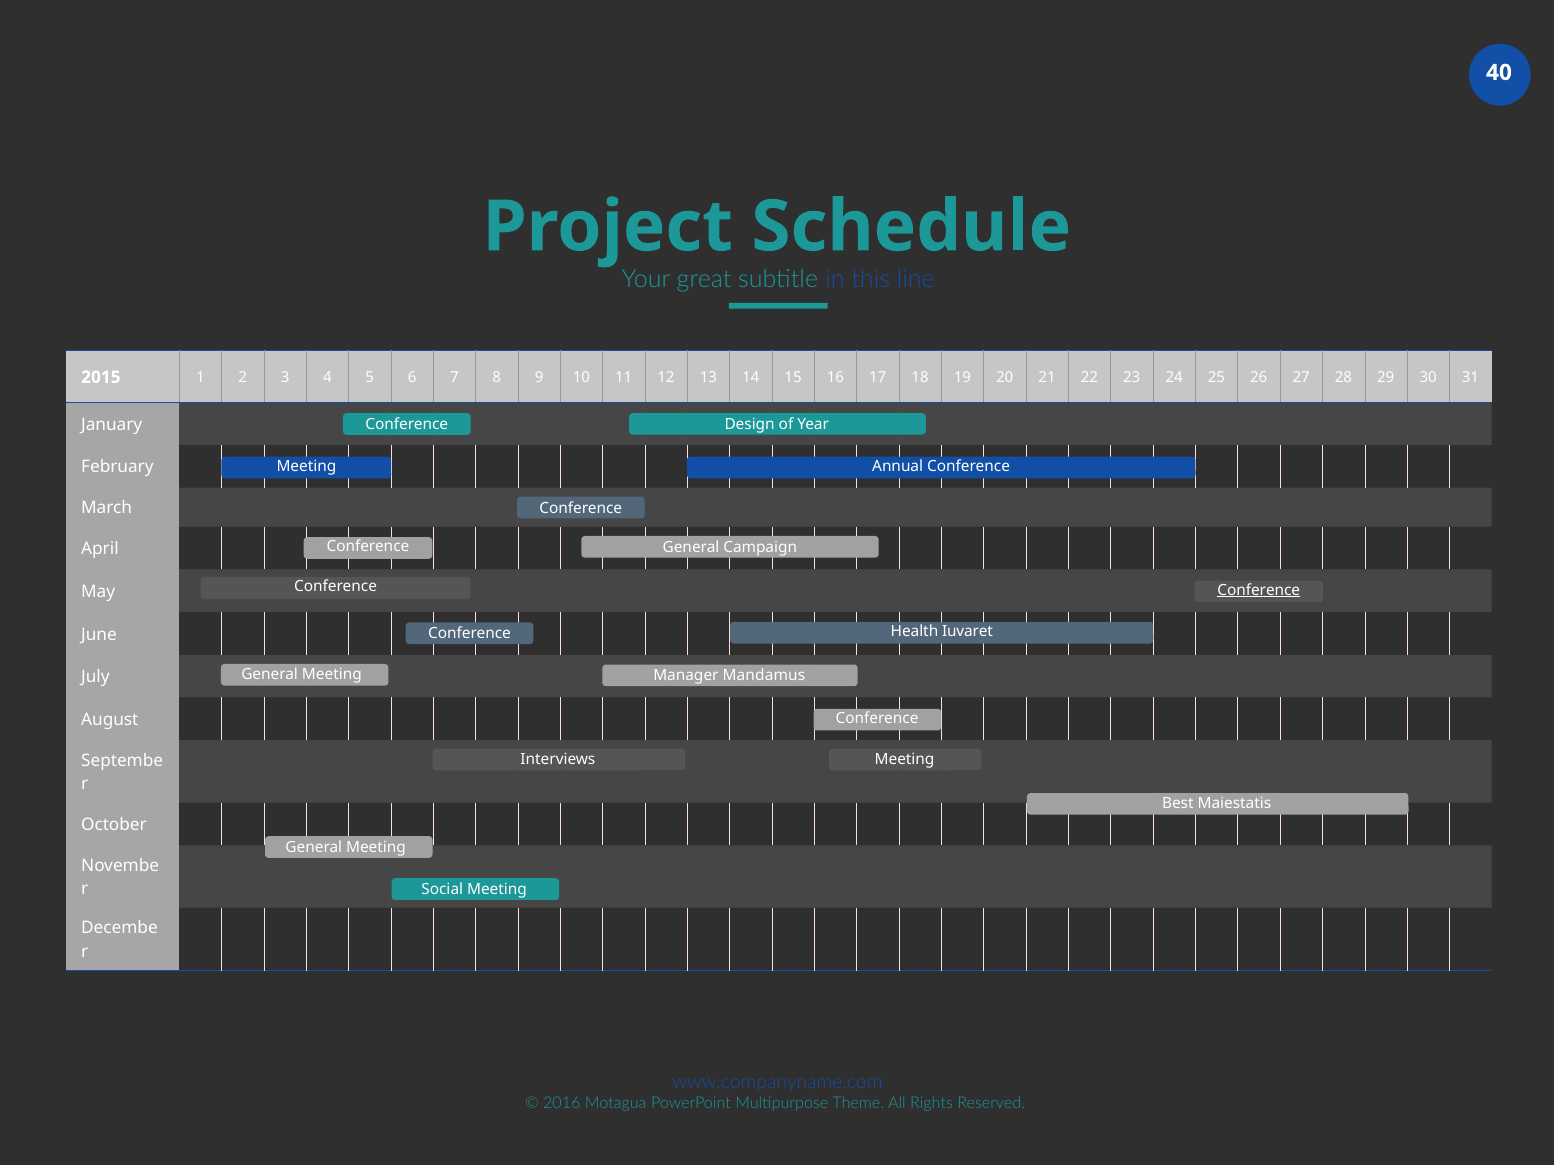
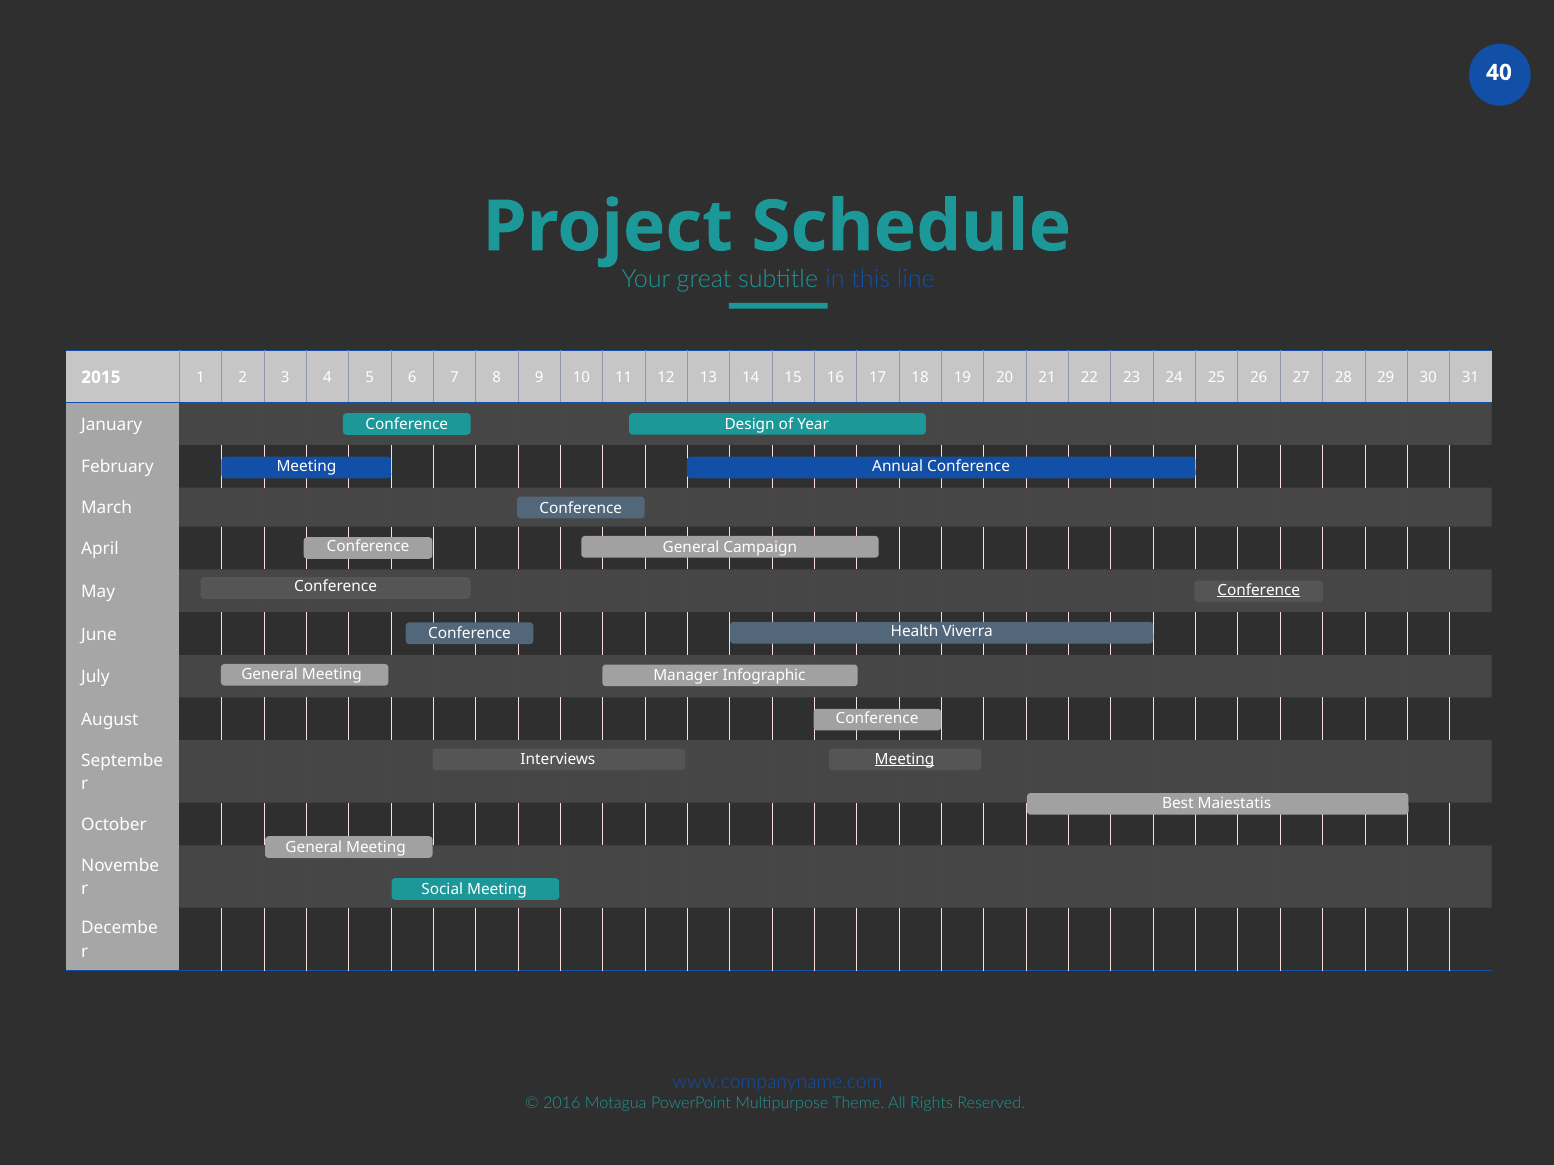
Iuvaret: Iuvaret -> Viverra (968, 632)
Mandamus: Mandamus -> Infographic (764, 676)
Meeting underline: none -> present (905, 760)
